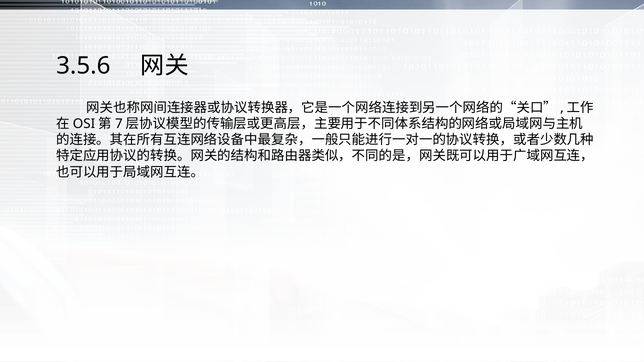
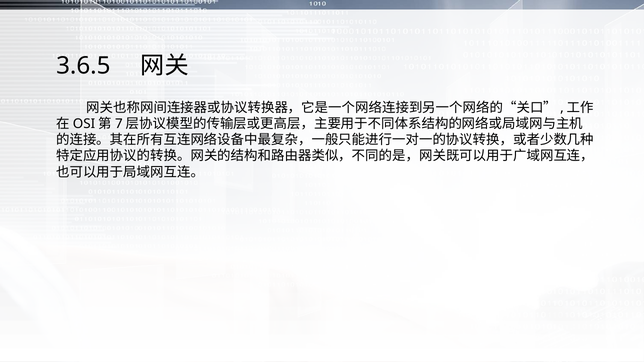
3.5.6: 3.5.6 -> 3.6.5 (83, 66)
